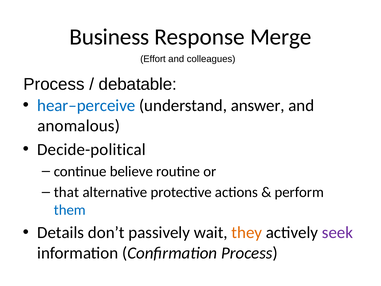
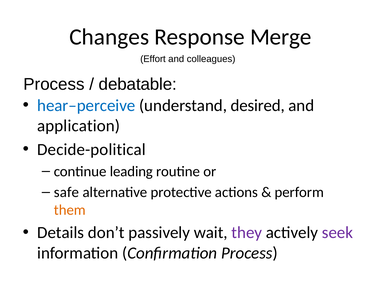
Business: Business -> Changes (109, 37)
answer: answer -> desired (258, 105)
anomalous: anomalous -> application (79, 126)
believe: believe -> leading (131, 171)
that: that -> safe (66, 192)
them colour: blue -> orange (70, 210)
they colour: orange -> purple (247, 232)
